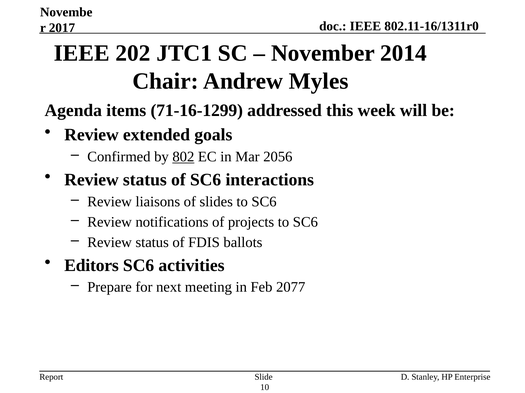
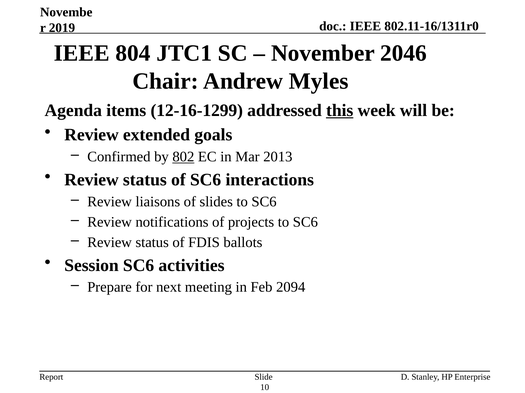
2017: 2017 -> 2019 (62, 28)
202: 202 -> 804 (133, 53)
2014: 2014 -> 2046 (404, 53)
71-16-1299: 71-16-1299 -> 12-16-1299 (197, 111)
this underline: none -> present (340, 111)
2056: 2056 -> 2013 (278, 157)
Editors: Editors -> Session (91, 266)
2077: 2077 -> 2094 (291, 288)
